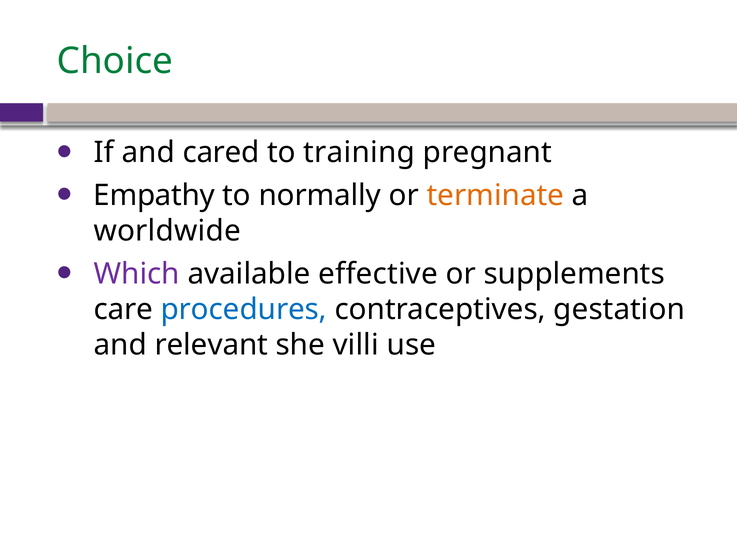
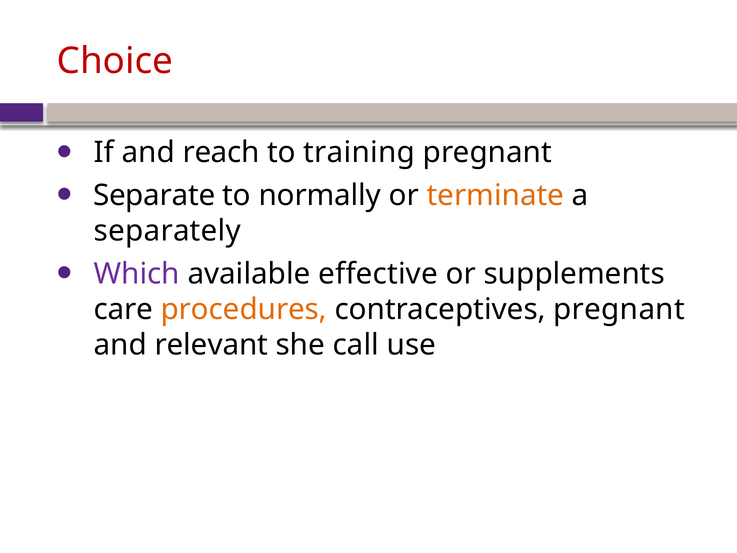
Choice colour: green -> red (115, 61)
cared: cared -> reach (221, 153)
Empathy: Empathy -> Separate (154, 195)
worldwide: worldwide -> separately (167, 231)
procedures colour: blue -> orange (244, 309)
contraceptives gestation: gestation -> pregnant (619, 309)
villi: villi -> call (356, 345)
